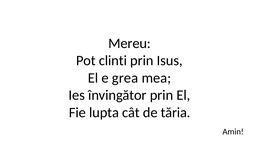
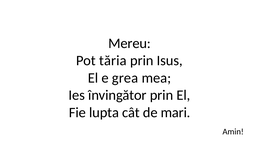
clinti: clinti -> tăria (113, 60)
tăria: tăria -> mari (176, 112)
